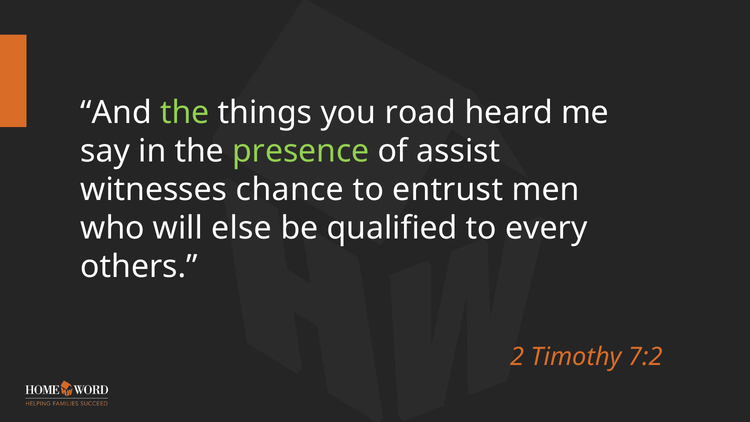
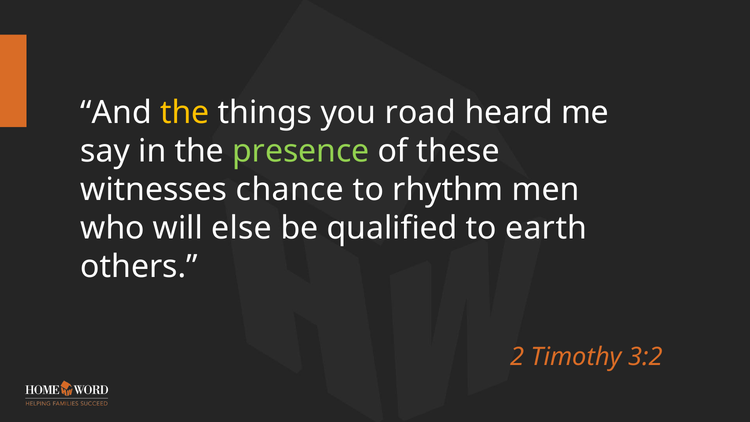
the colour: light green -> yellow (185, 113)
assist: assist -> these (458, 151)
entrust: entrust -> rhythm (448, 190)
every: every -> earth (546, 228)
7:2: 7:2 -> 3:2 (645, 357)
